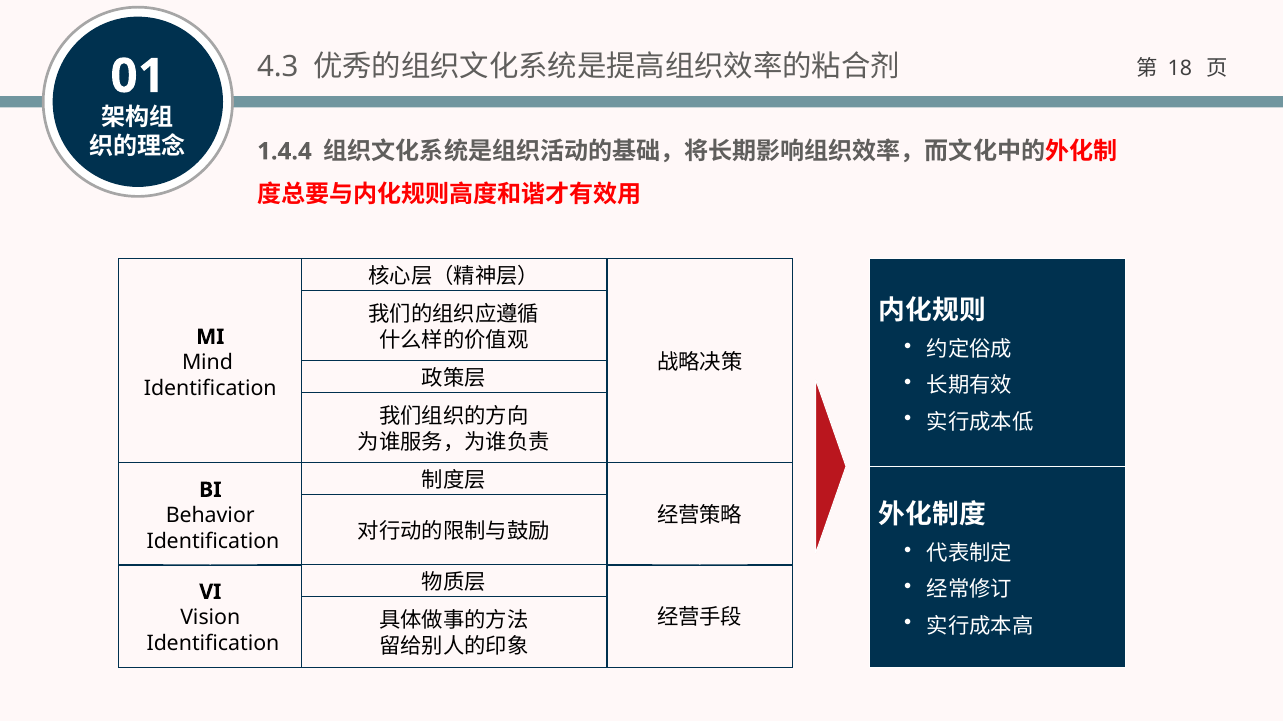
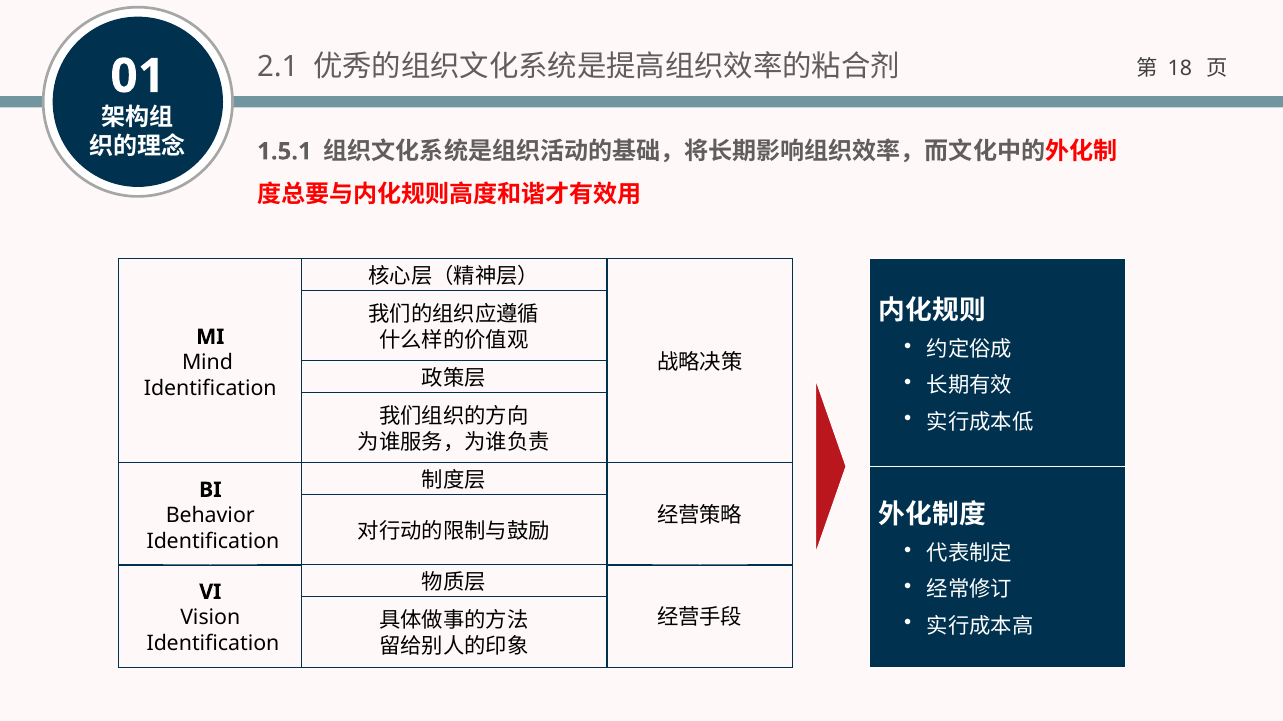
4.3: 4.3 -> 2.1 (278, 67)
1.4.4: 1.4.4 -> 1.5.1 (284, 152)
